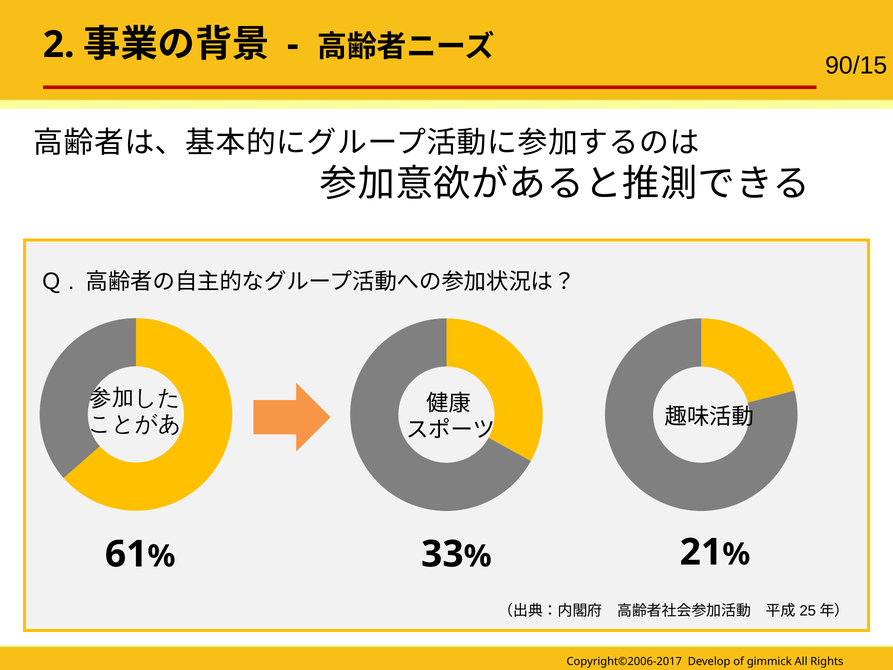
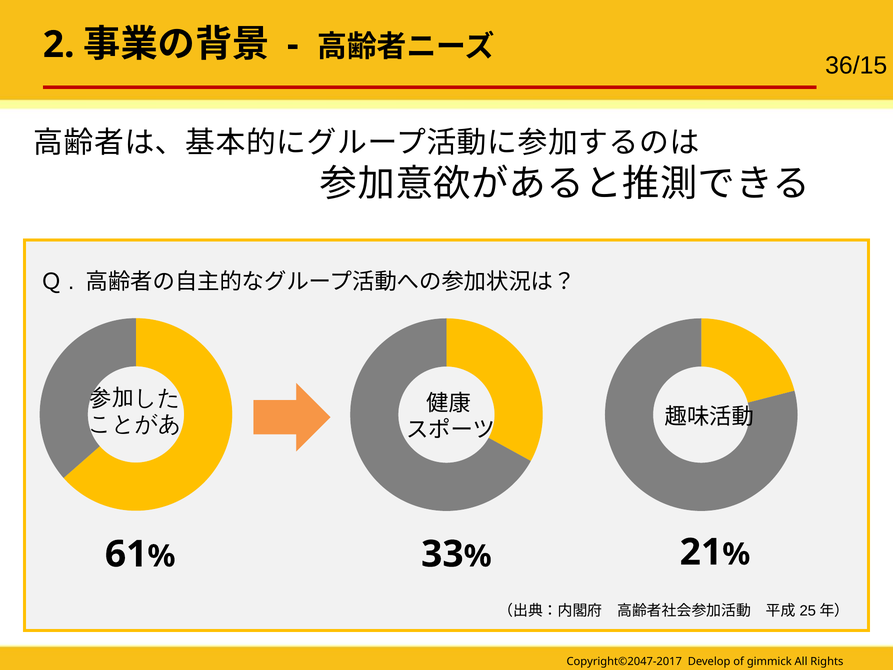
90/15: 90/15 -> 36/15 (856, 65)
Copyright©2006-2017: Copyright©2006-2017 -> Copyright©2047-2017 (624, 661)
